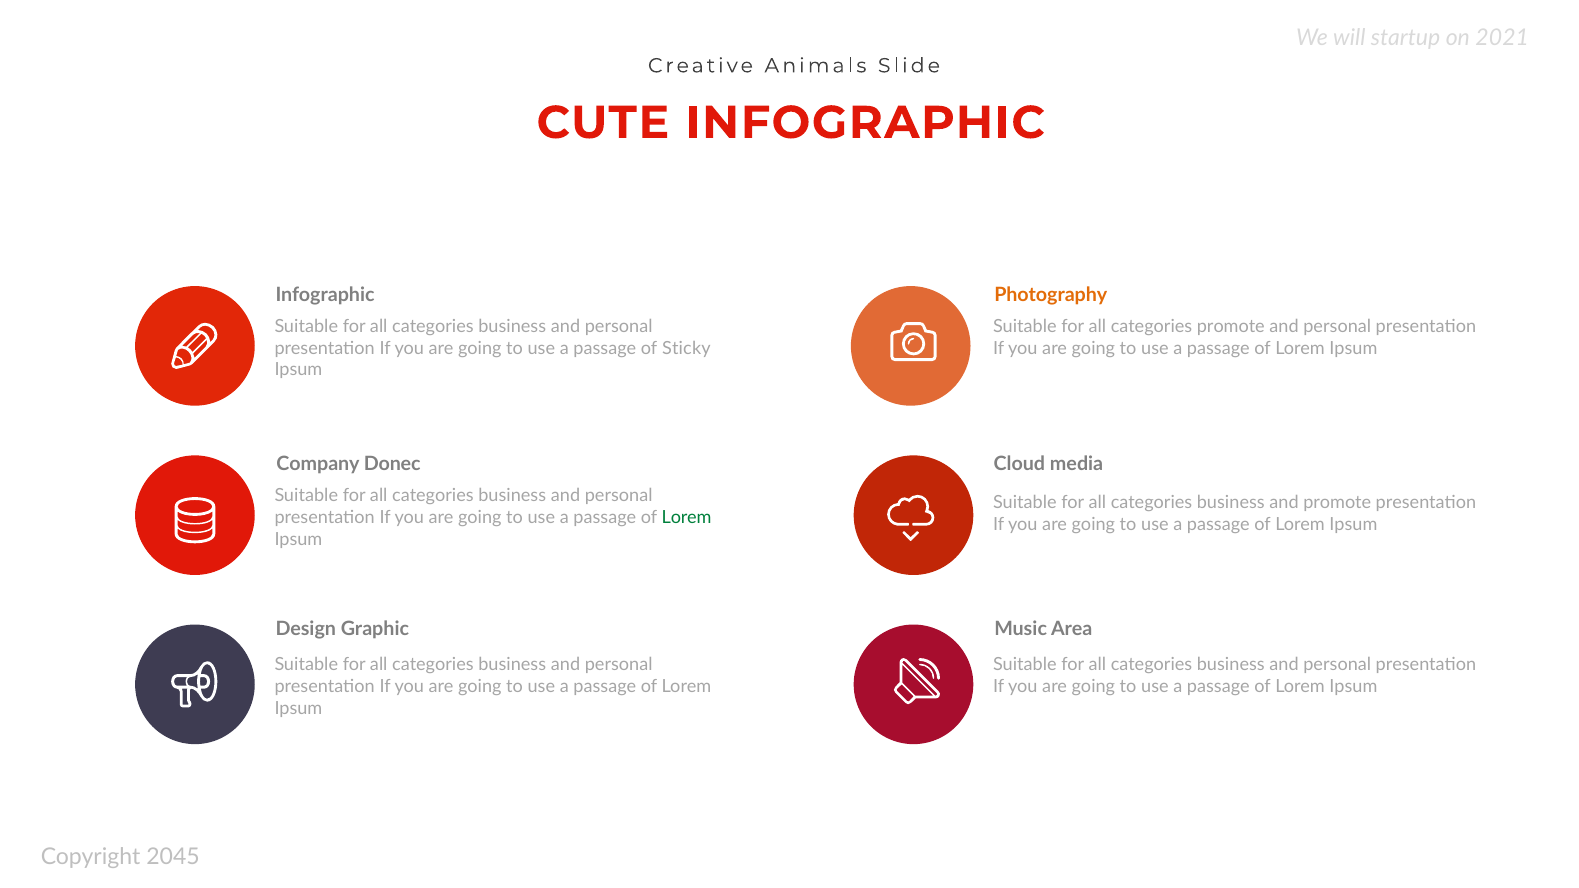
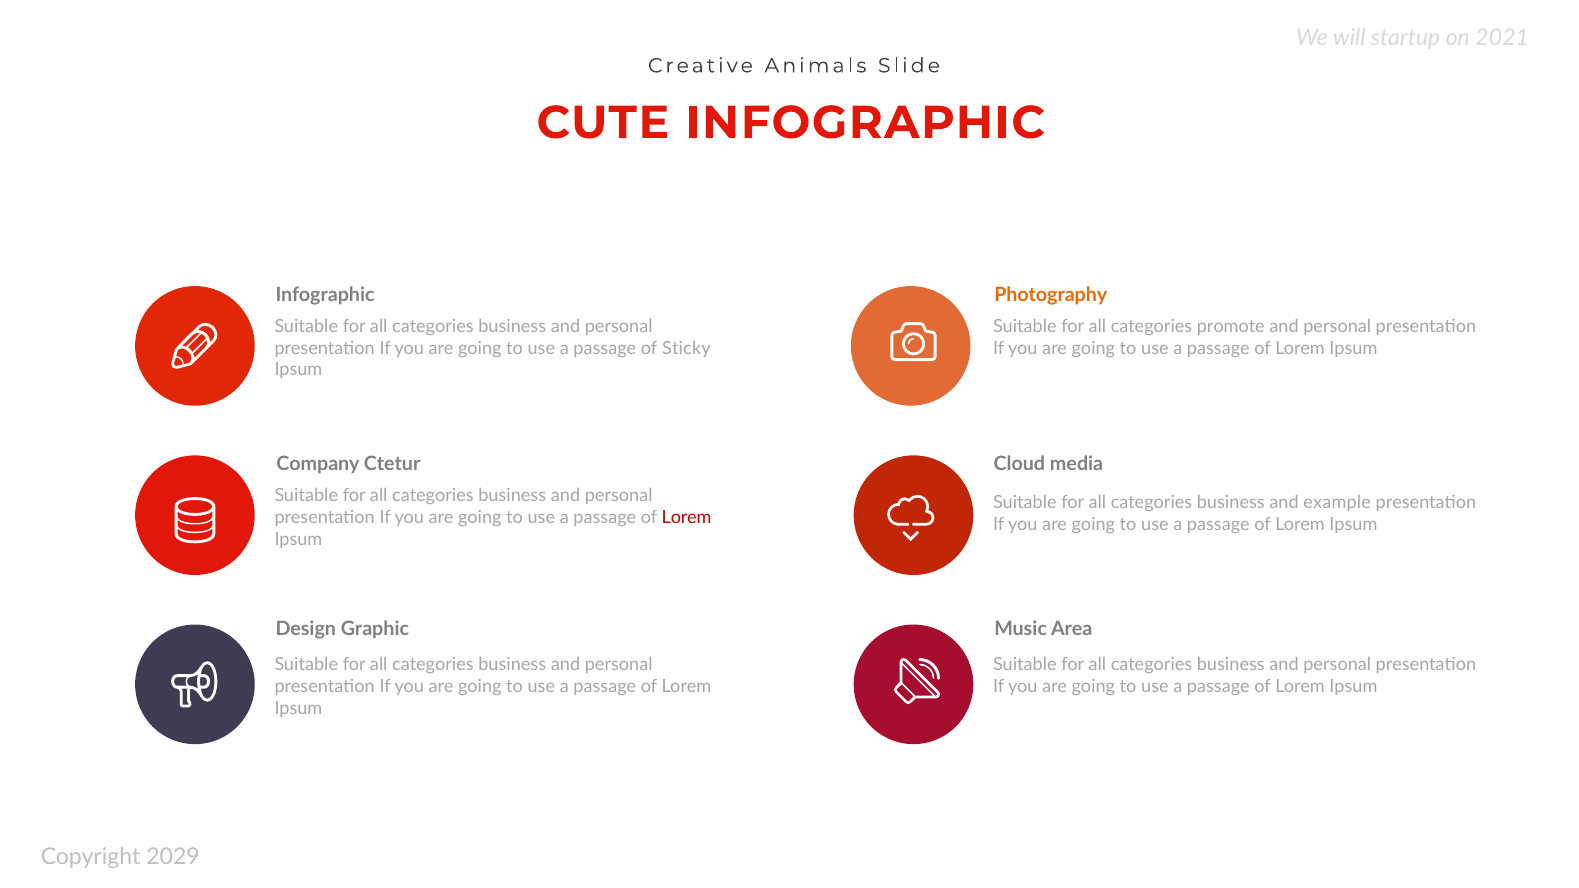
Donec: Donec -> Ctetur (392, 464)
and promote: promote -> example (1337, 503)
Lorem colour: green -> red (687, 518)
2045: 2045 -> 2029 (173, 857)
